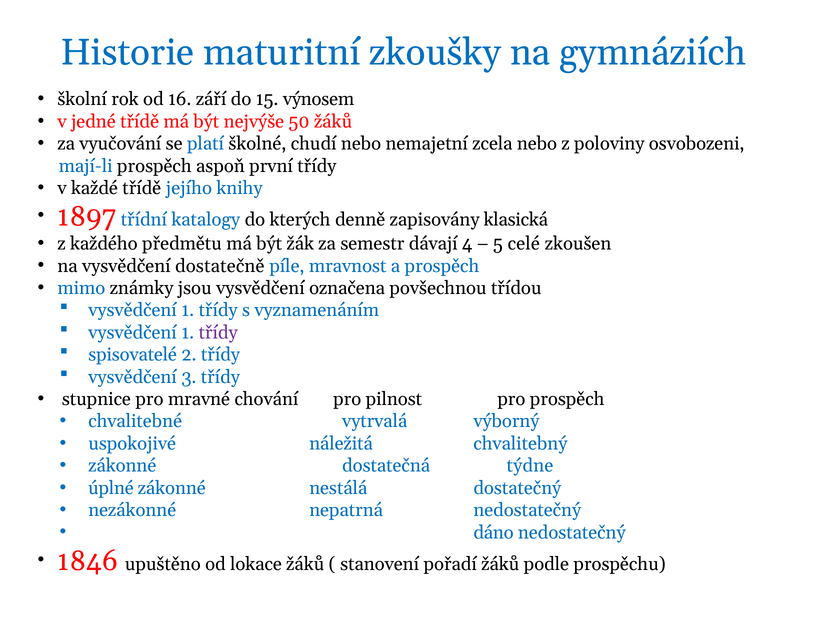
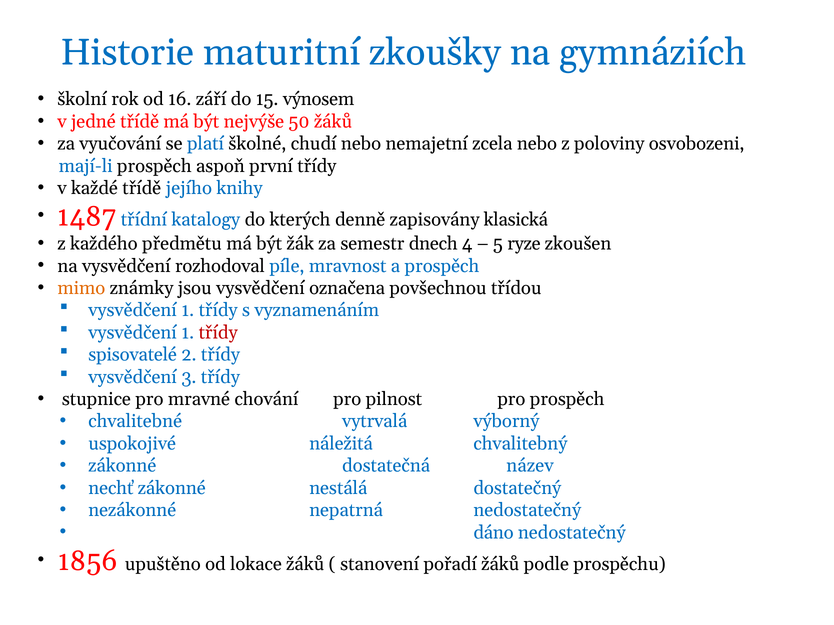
1897: 1897 -> 1487 (87, 217)
dávají: dávají -> dnech (433, 244)
celé: celé -> ryze (524, 244)
dostatečně: dostatečně -> rozhodoval (220, 266)
mimo colour: blue -> orange (81, 288)
třídy colour: purple -> red (218, 333)
týdne: týdne -> název (530, 466)
úplné: úplné -> nechť (111, 488)
1846: 1846 -> 1856 (88, 561)
